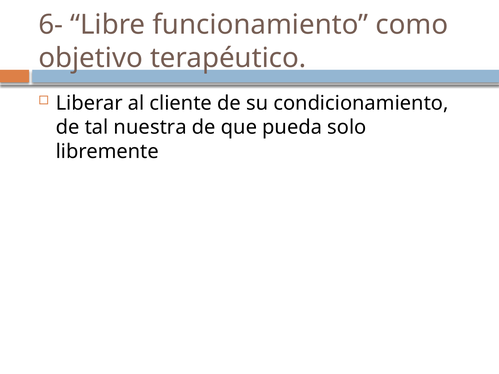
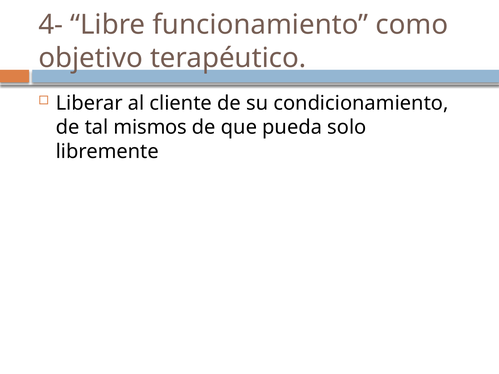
6-: 6- -> 4- (51, 25)
nuestra: nuestra -> mismos (150, 127)
